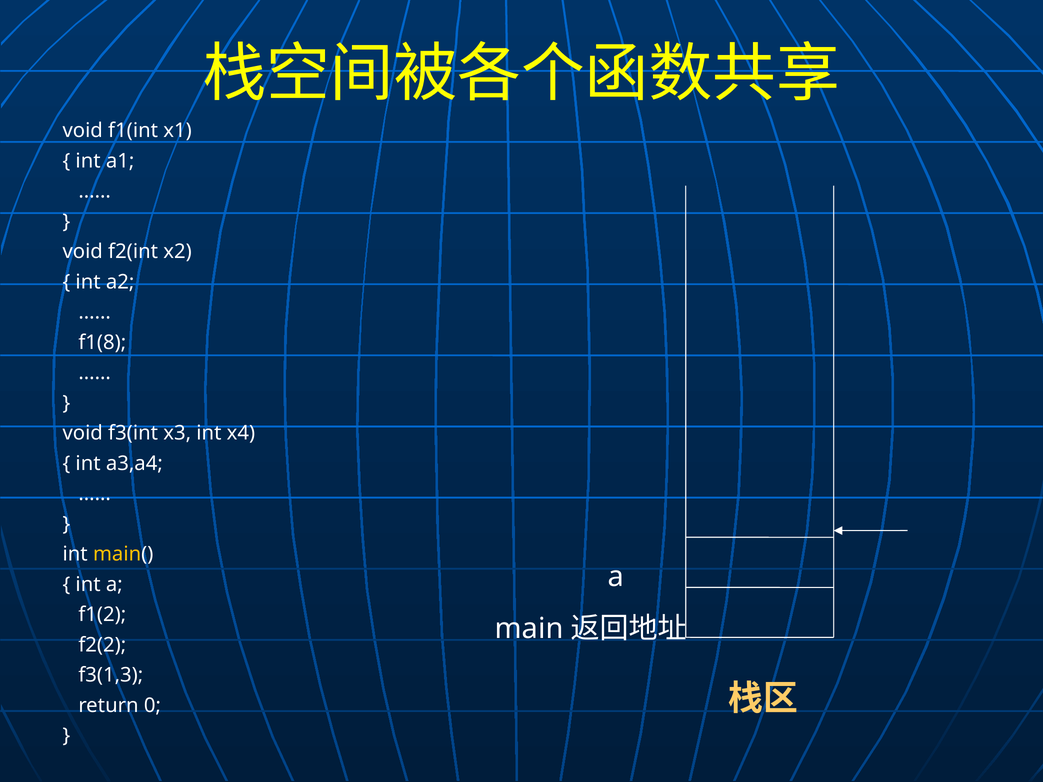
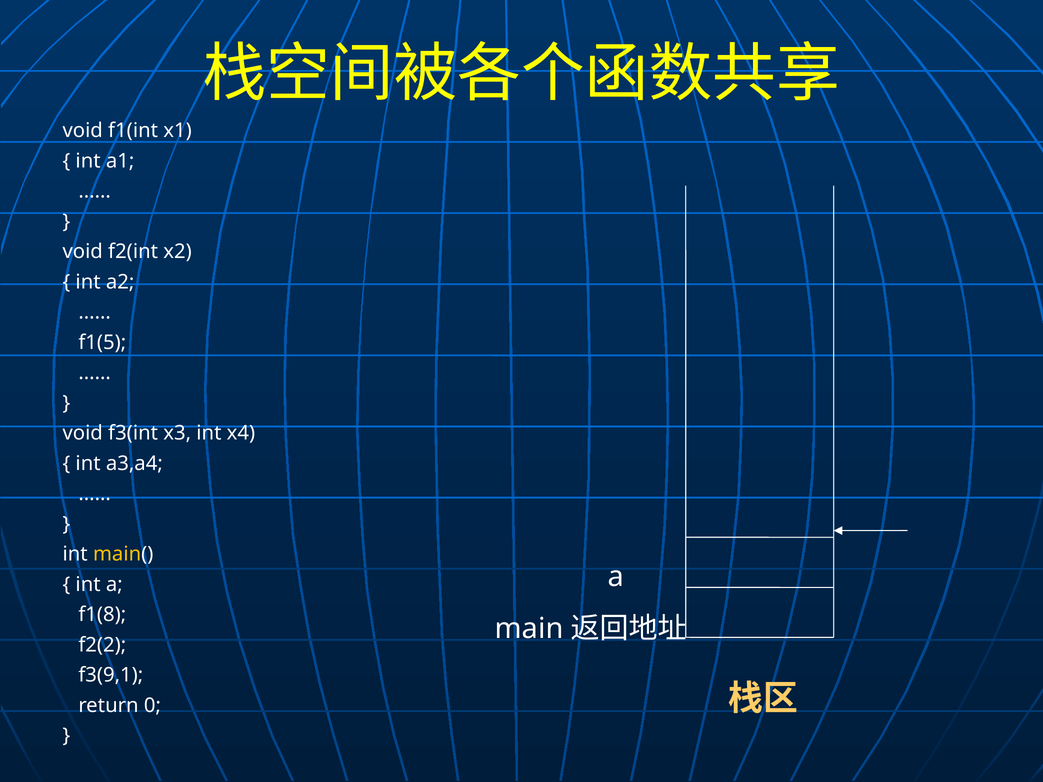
f1(8: f1(8 -> f1(5 (102, 343)
f1(2: f1(2 -> f1(8 (102, 615)
f3(1,3: f3(1,3 -> f3(9,1 (111, 675)
